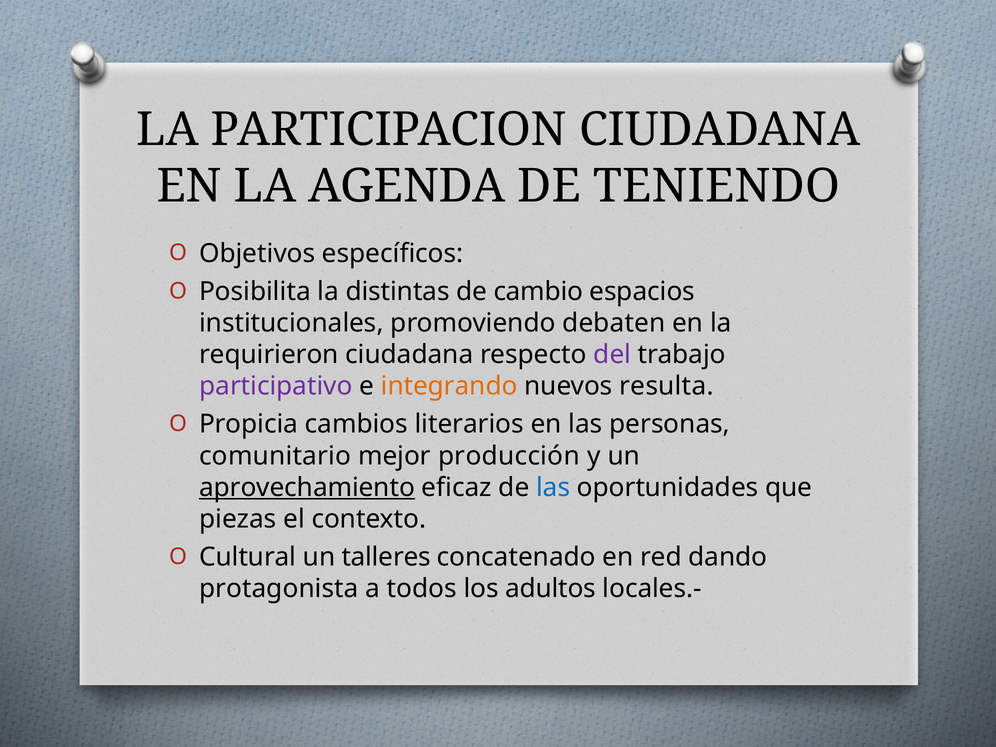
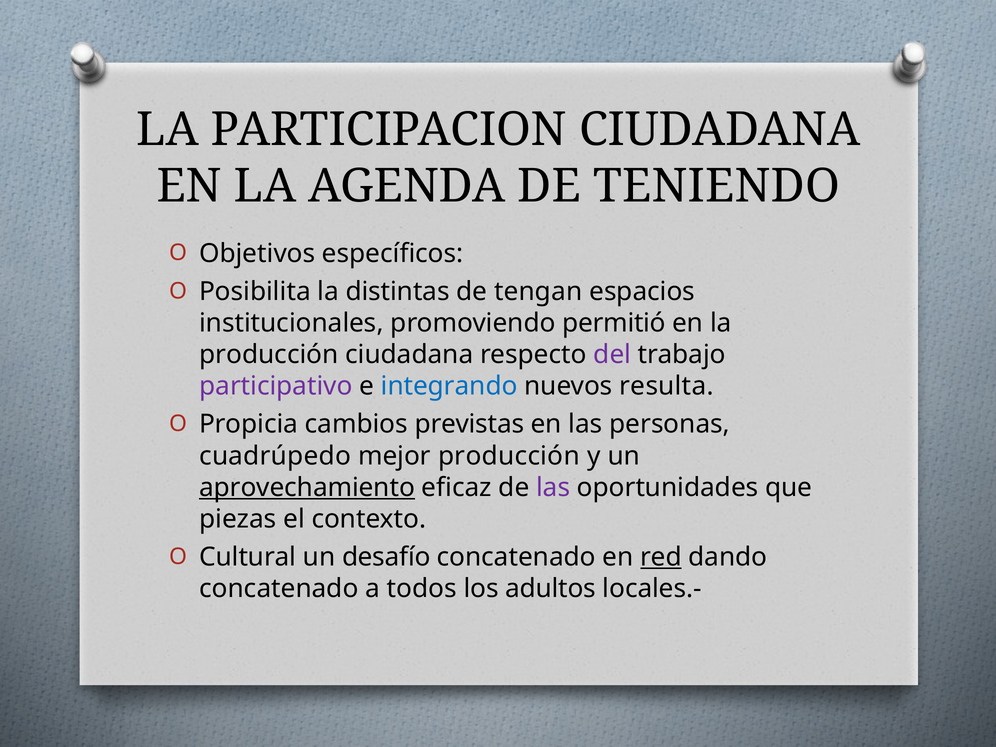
cambio: cambio -> tengan (538, 292)
debaten: debaten -> permitió (614, 323)
requirieron: requirieron -> producción (269, 355)
integrando colour: orange -> blue (449, 386)
literarios: literarios -> previstas (469, 424)
comunitario: comunitario -> cuadrúpedo (275, 456)
las colour: blue -> purple (553, 487)
talleres: talleres -> desafío (386, 557)
red underline: none -> present (661, 557)
protagonista: protagonista -> concatenado (279, 589)
